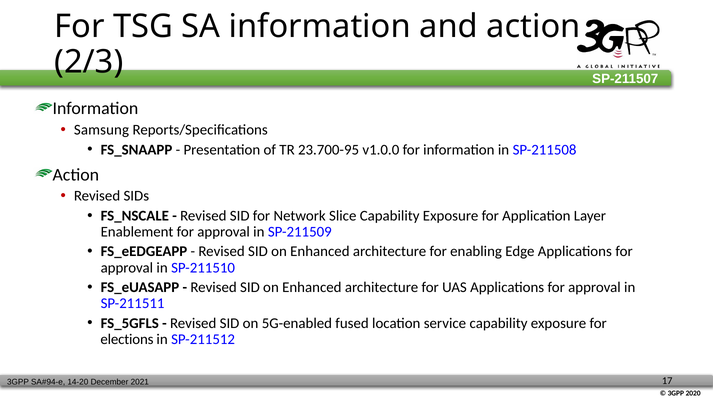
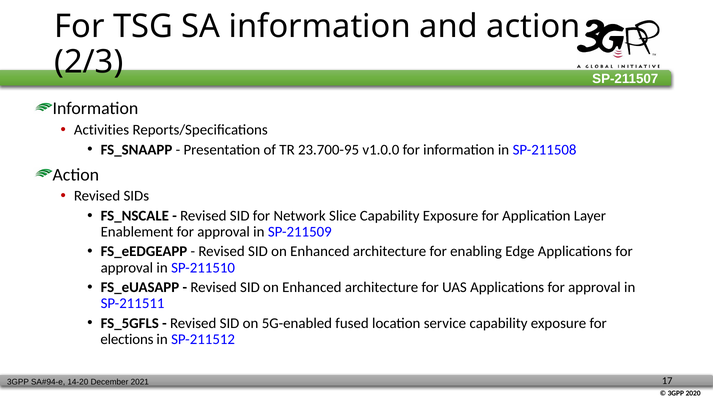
Samsung: Samsung -> Activities (102, 130)
